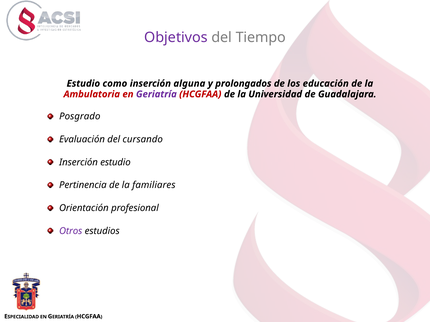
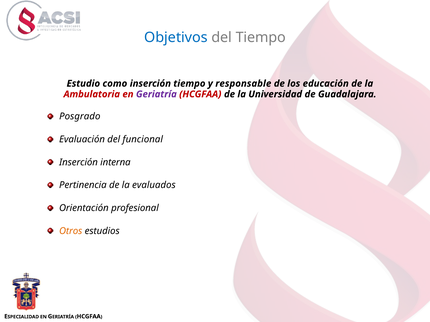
Objetivos colour: purple -> blue (176, 38)
inserción alguna: alguna -> tiempo (189, 84)
prolongados: prolongados -> responsable (243, 84)
cursando: cursando -> funcional (143, 140)
Inserción estudio: estudio -> interna (115, 163)
familiares: familiares -> evaluados (154, 185)
Otros colour: purple -> orange (71, 231)
